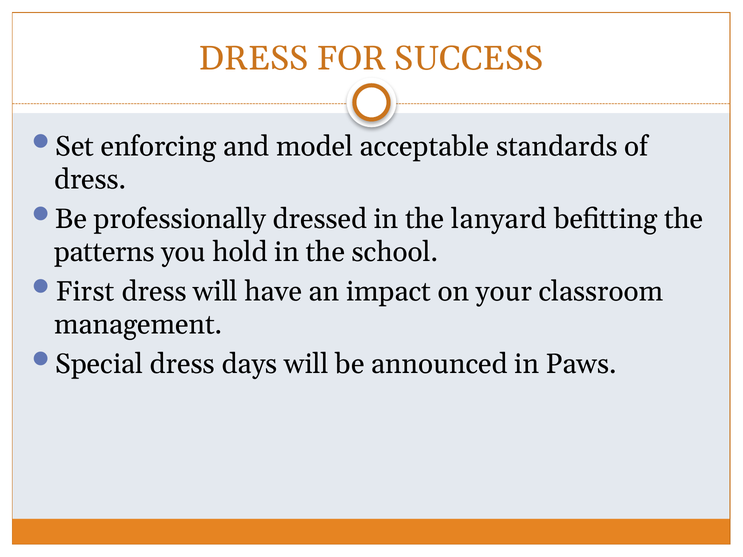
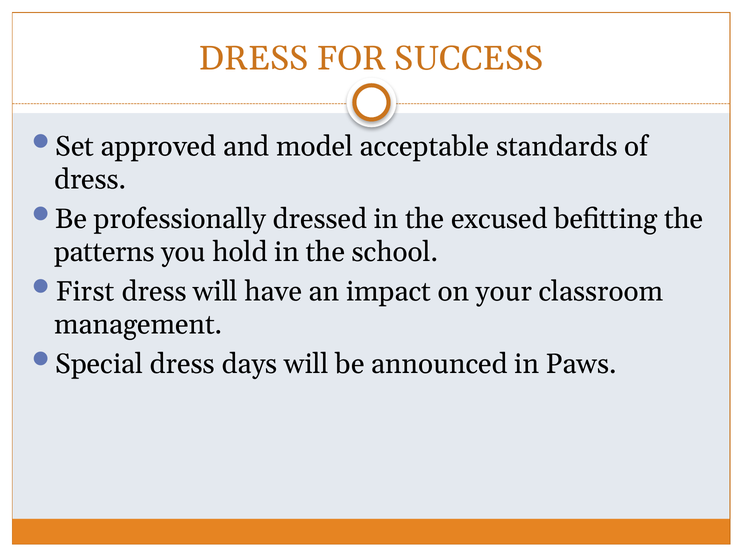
enforcing: enforcing -> approved (159, 146)
lanyard: lanyard -> excused (499, 219)
